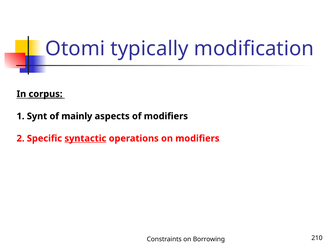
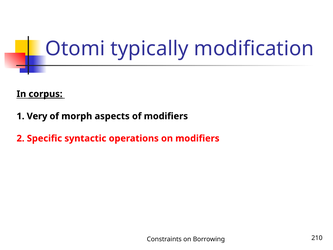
Synt: Synt -> Very (37, 116)
mainly: mainly -> morph (77, 116)
syntactic underline: present -> none (85, 138)
